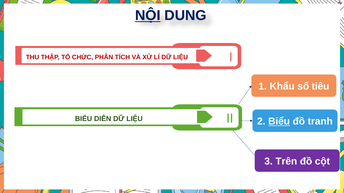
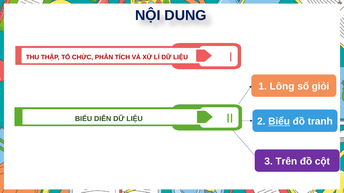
NỘI underline: present -> none (148, 16)
Khẩu: Khẩu -> Lông (282, 87)
tiêu: tiêu -> giỏi (320, 87)
